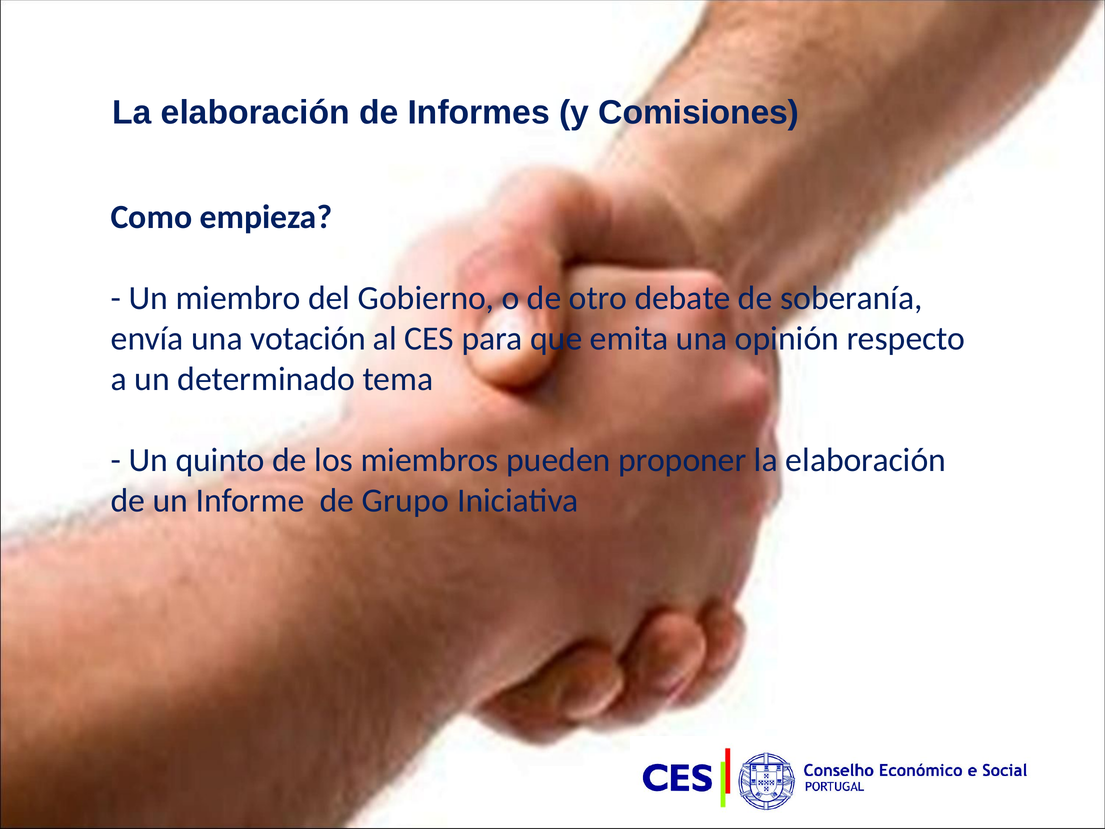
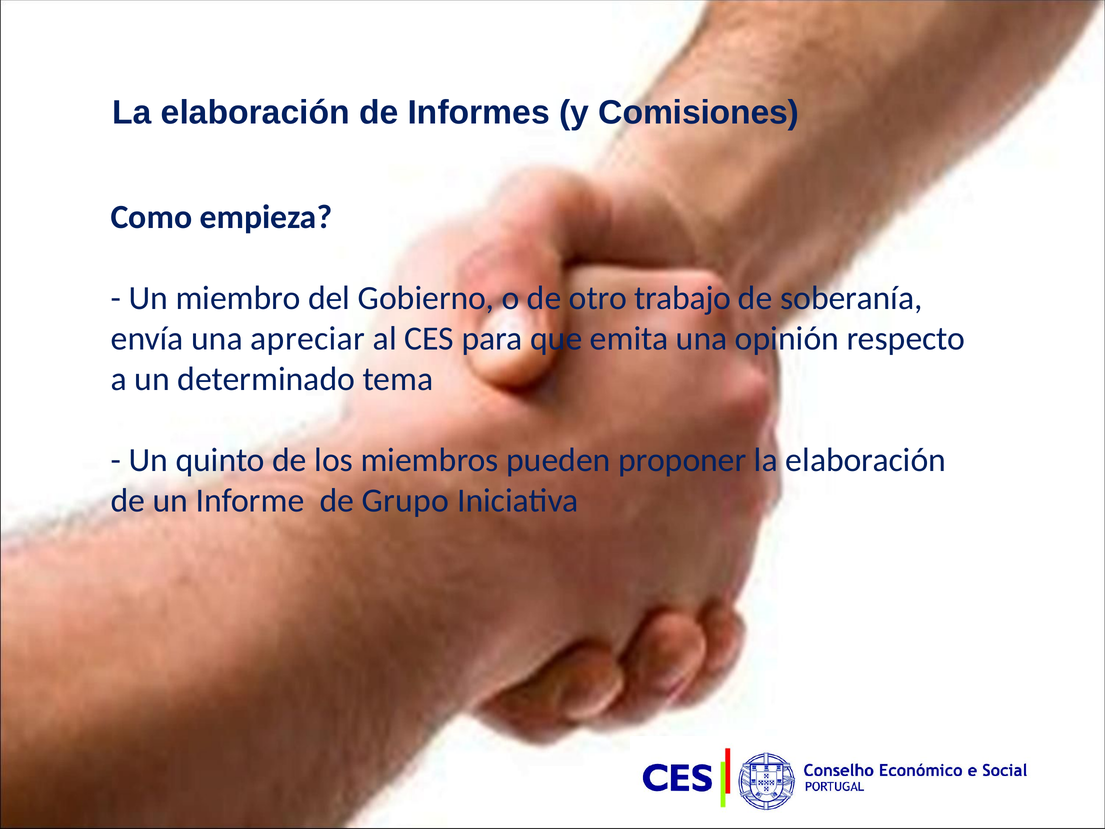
debate: debate -> trabajo (683, 298)
votación: votación -> apreciar (308, 339)
